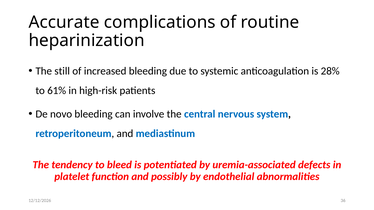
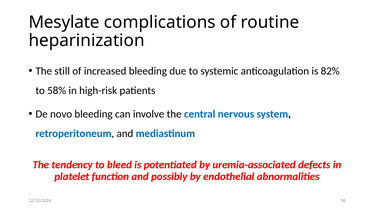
Accurate: Accurate -> Mesylate (64, 22)
28%: 28% -> 82% (330, 71)
61%: 61% -> 58% (57, 91)
